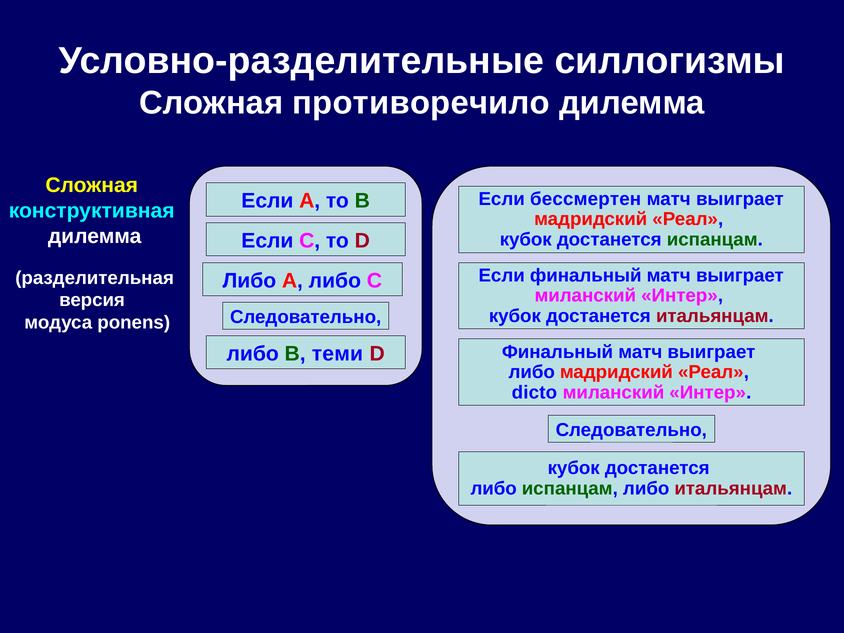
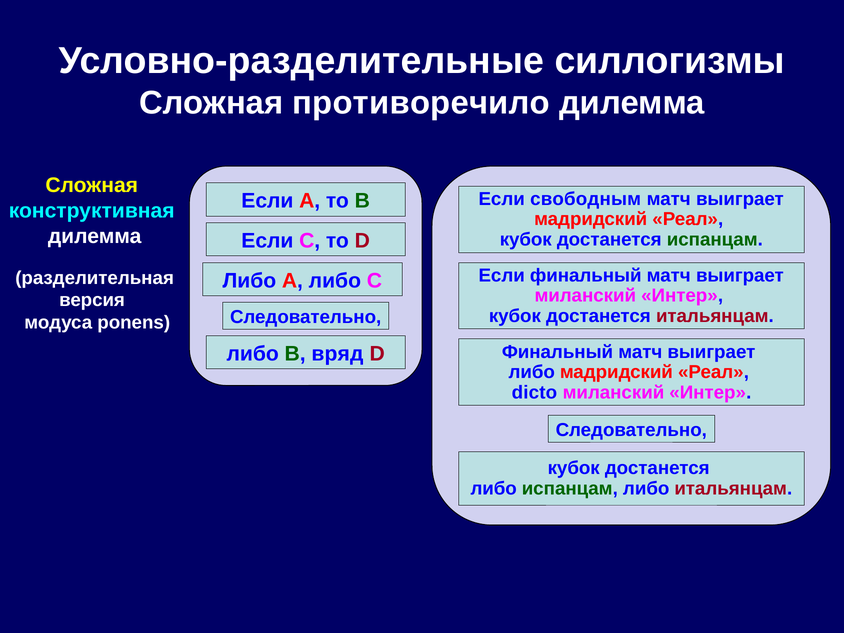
бессмертен: бессмертен -> свободным (586, 199)
теми: теми -> вряд (337, 354)
